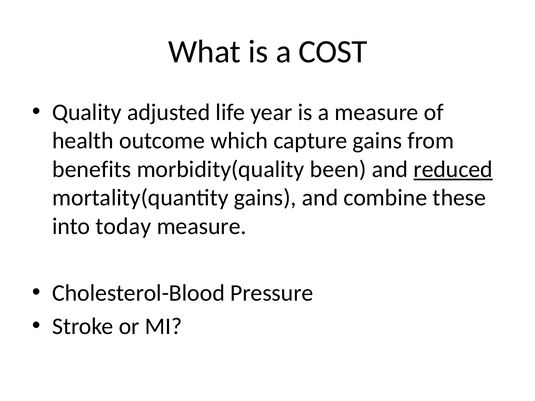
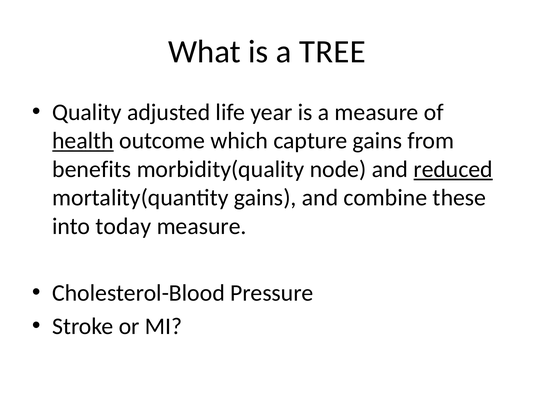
COST: COST -> TREE (333, 52)
health underline: none -> present (83, 141)
been: been -> node (338, 169)
